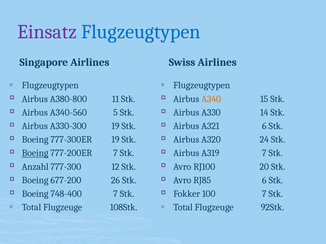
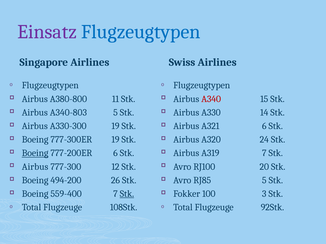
A340 colour: orange -> red (211, 99)
A340-560: A340-560 -> A340-803 (68, 113)
777-200ER 7: 7 -> 6 (115, 153)
Anzahl: Anzahl -> Airbus (35, 167)
677-200: 677-200 -> 494-200 (66, 181)
RJ85 6: 6 -> 5 (264, 181)
748-400: 748-400 -> 559-400 (66, 194)
Stk underline: none -> present (127, 194)
100 7: 7 -> 3 (264, 194)
